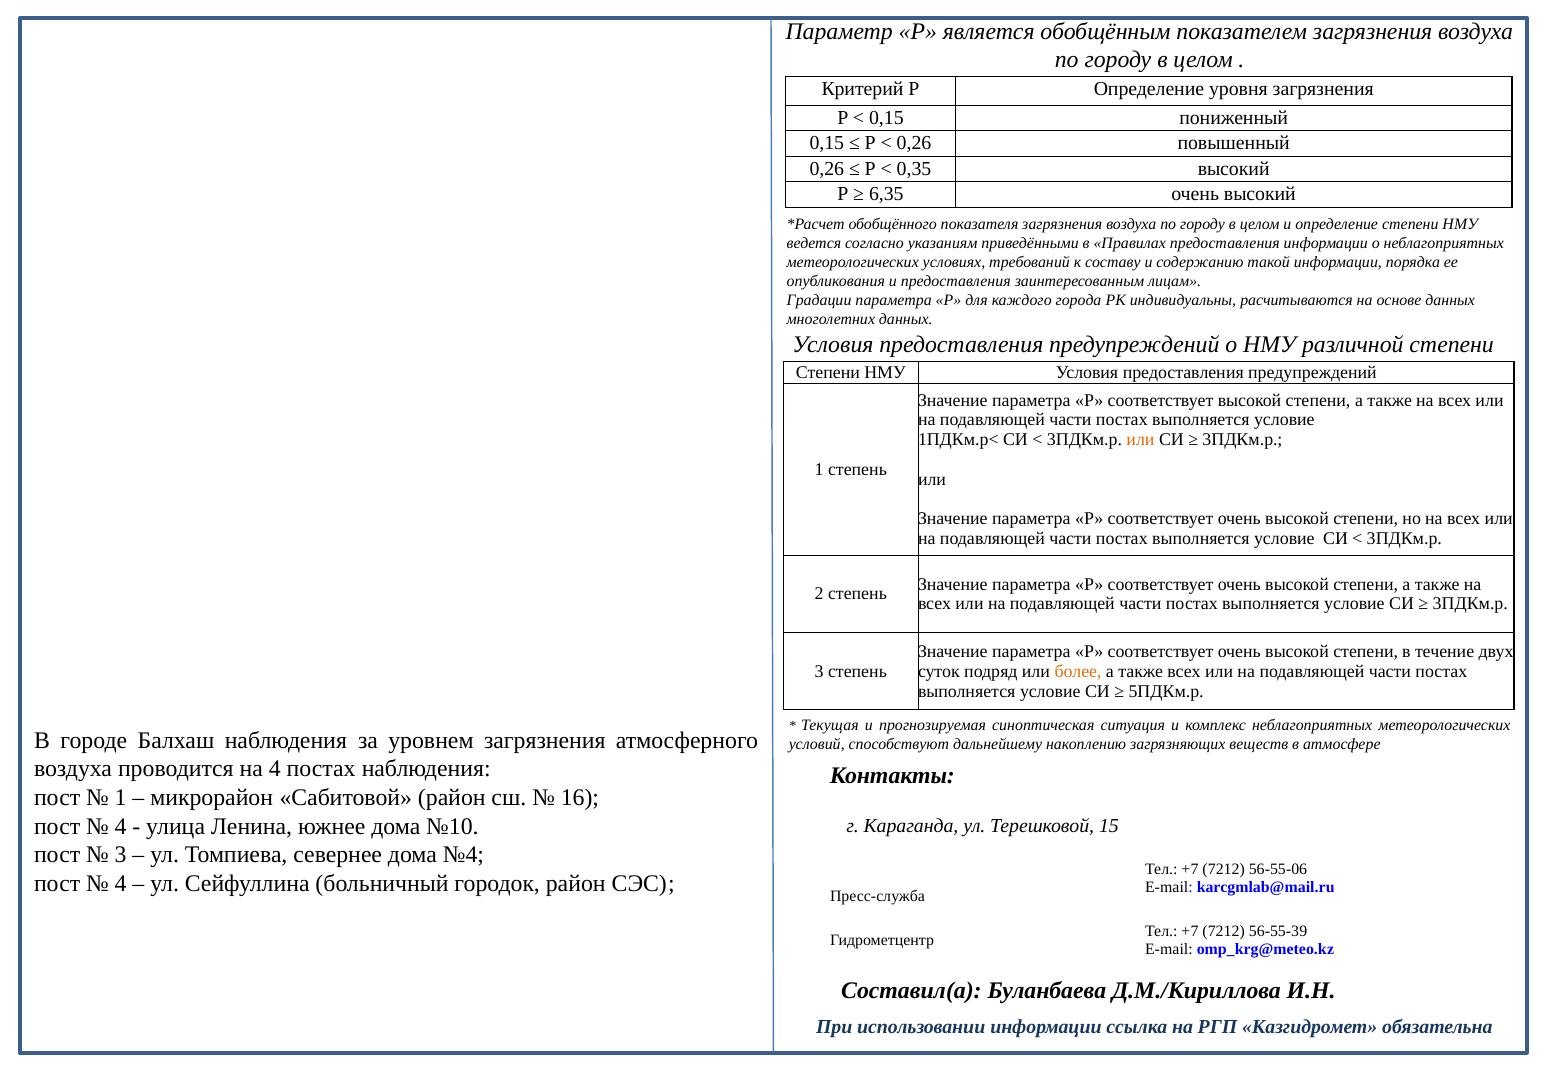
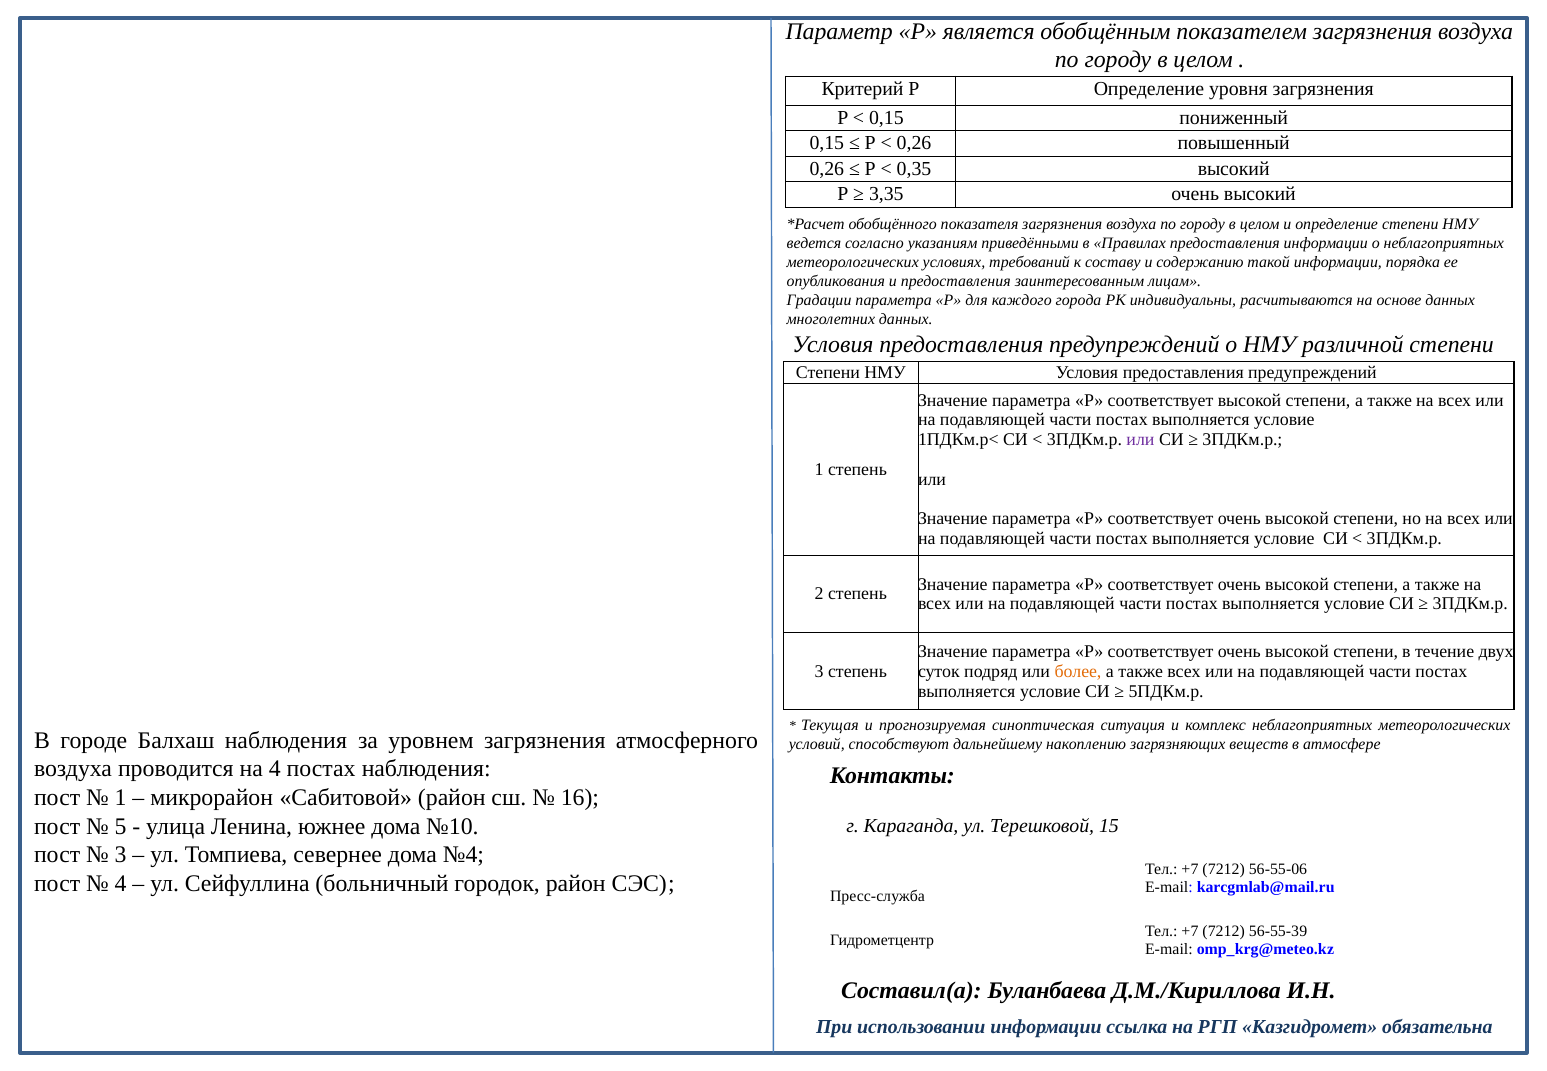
6,35: 6,35 -> 3,35 (886, 194)
или colour: orange -> purple (1140, 440)
4: 4 -> 5 (121, 826)
